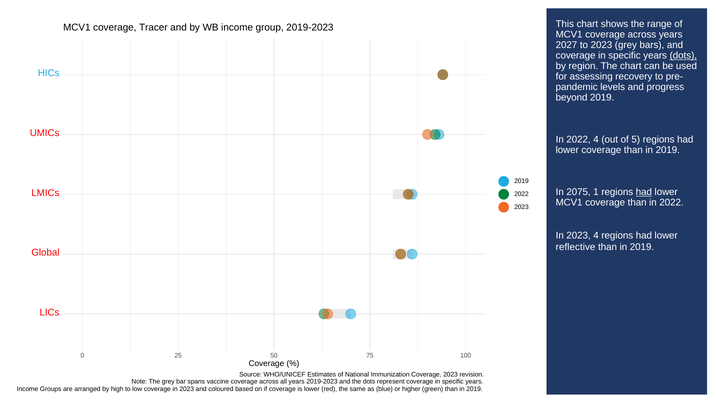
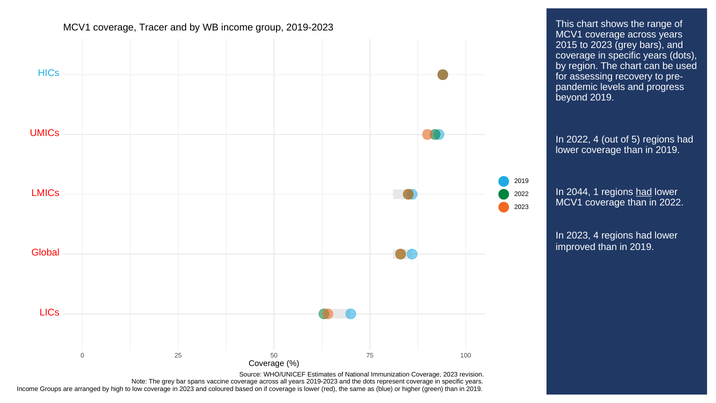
2027: 2027 -> 2015 (566, 45)
dots underline: present -> none (683, 55)
2075: 2075 -> 2044 (579, 192)
reflective: reflective -> improved (576, 247)
